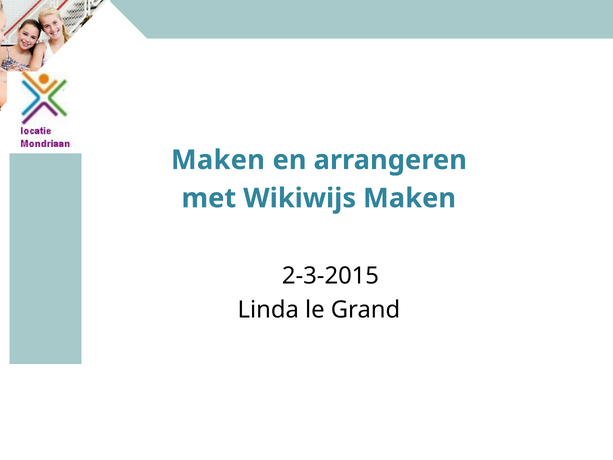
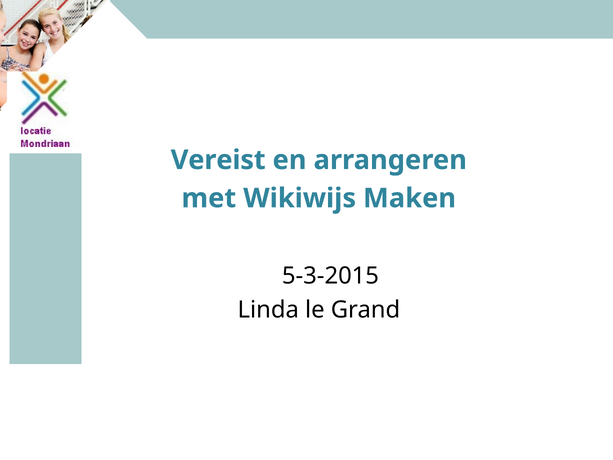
Maken: Maken -> Vereist (218, 160)
2-3-2015: 2-3-2015 -> 5-3-2015 (330, 276)
